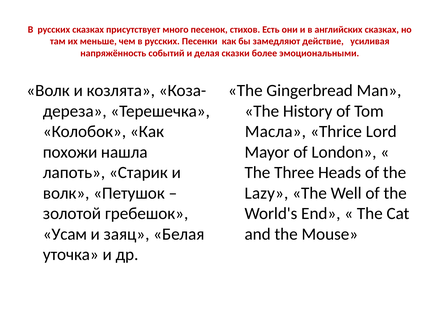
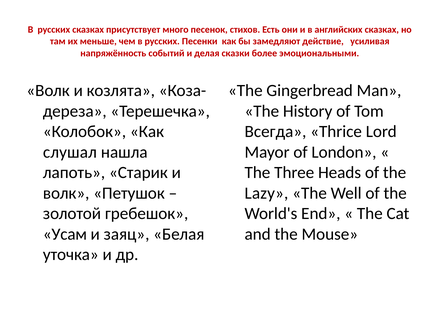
Масла: Масла -> Всегда (275, 132)
похожи: похожи -> слушал (70, 152)
